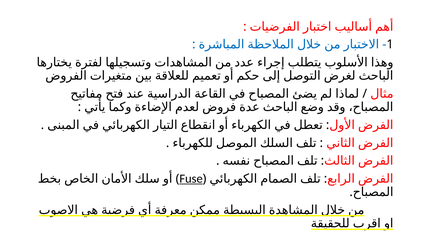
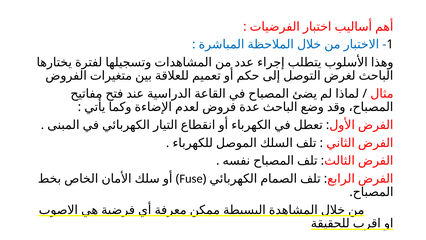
Fuse underline: present -> none (191, 178)
